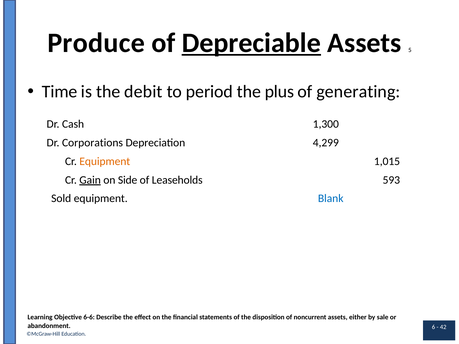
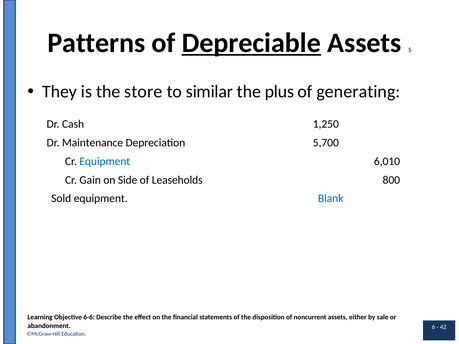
Produce: Produce -> Patterns (96, 43)
Time: Time -> They (60, 92)
debit: debit -> store (143, 92)
period: period -> similar (209, 92)
1,300: 1,300 -> 1,250 (326, 124)
Corporations: Corporations -> Maintenance (93, 143)
4,299: 4,299 -> 5,700 (326, 143)
Equipment colour: orange -> blue (105, 161)
1,015: 1,015 -> 6,010 (387, 161)
Gain underline: present -> none (90, 180)
593: 593 -> 800 (391, 180)
